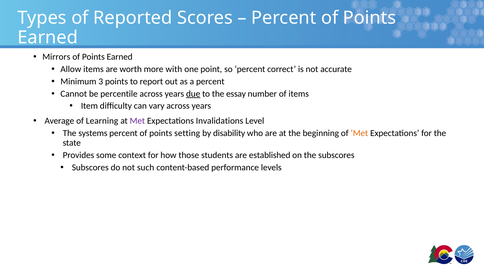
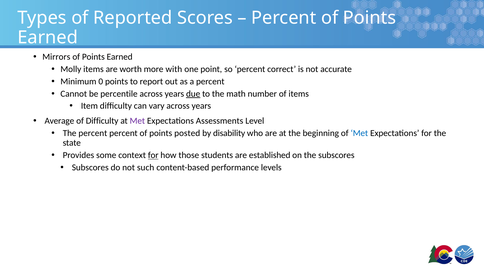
Allow: Allow -> Molly (71, 69)
3: 3 -> 0 (101, 81)
essay: essay -> math (236, 94)
of Learning: Learning -> Difficulty (102, 121)
Invalidations: Invalidations -> Assessments (220, 121)
The systems: systems -> percent (93, 133)
setting: setting -> posted (187, 133)
Met colour: orange -> blue (359, 133)
for underline: none -> present (153, 155)
